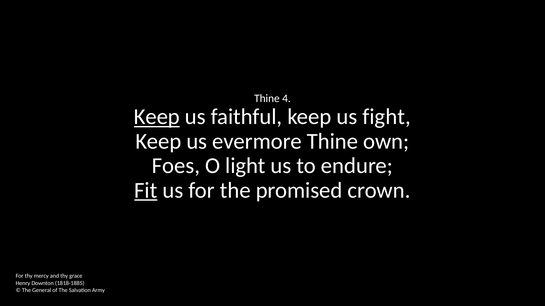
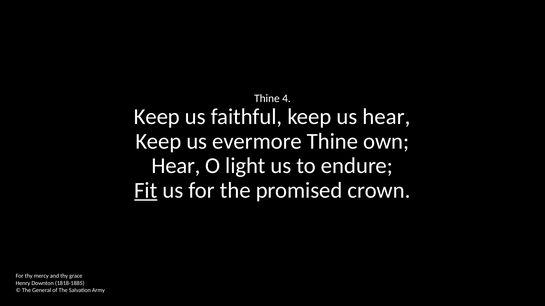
Keep underline: present -> none (157, 117)
us fight: fight -> hear (386, 117)
Foes: Foes -> Hear (176, 166)
